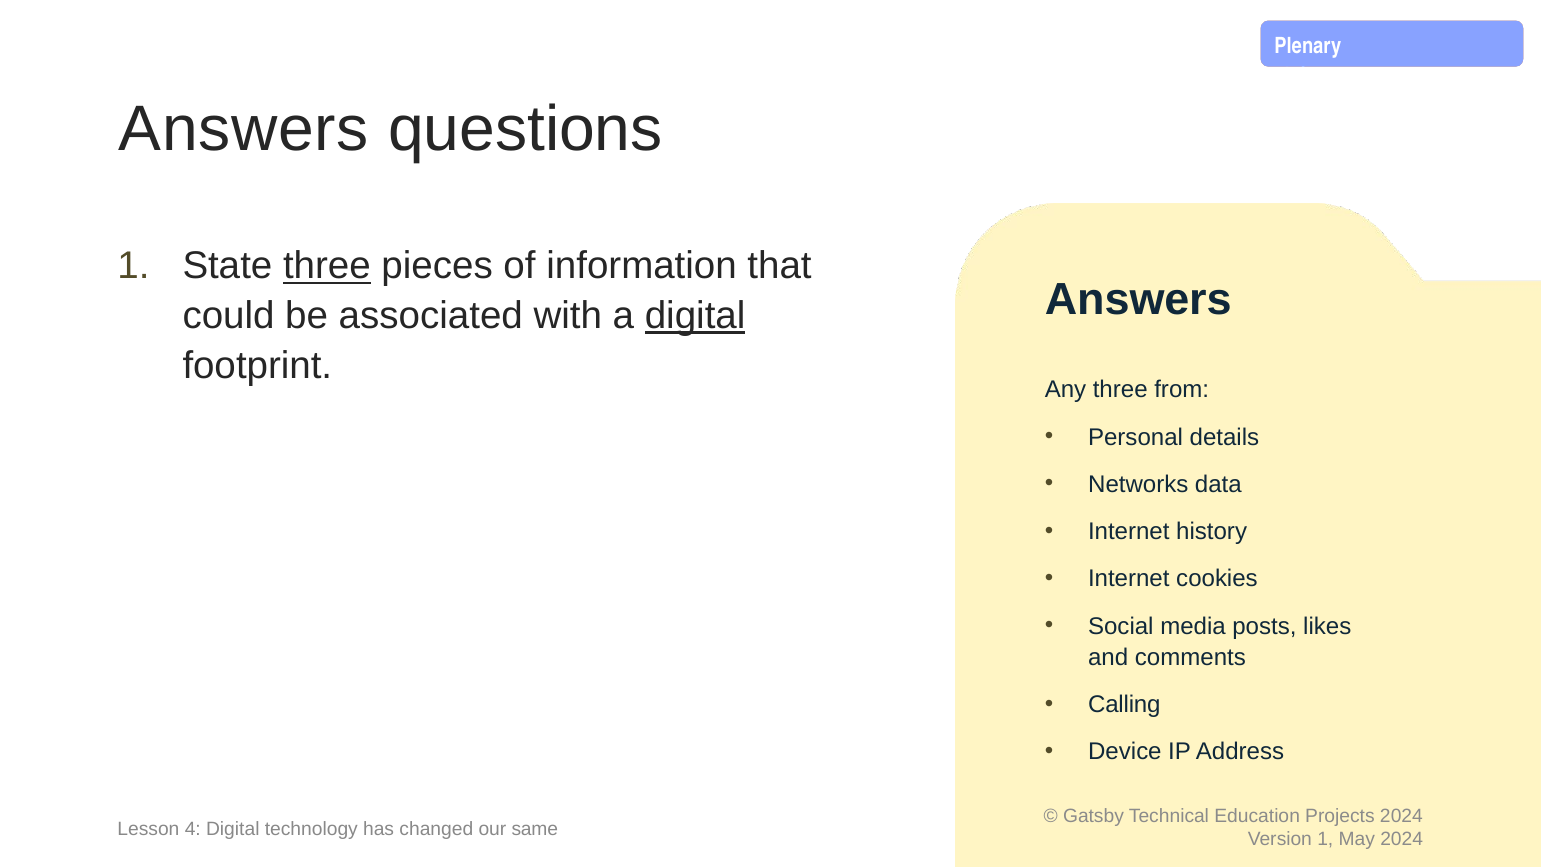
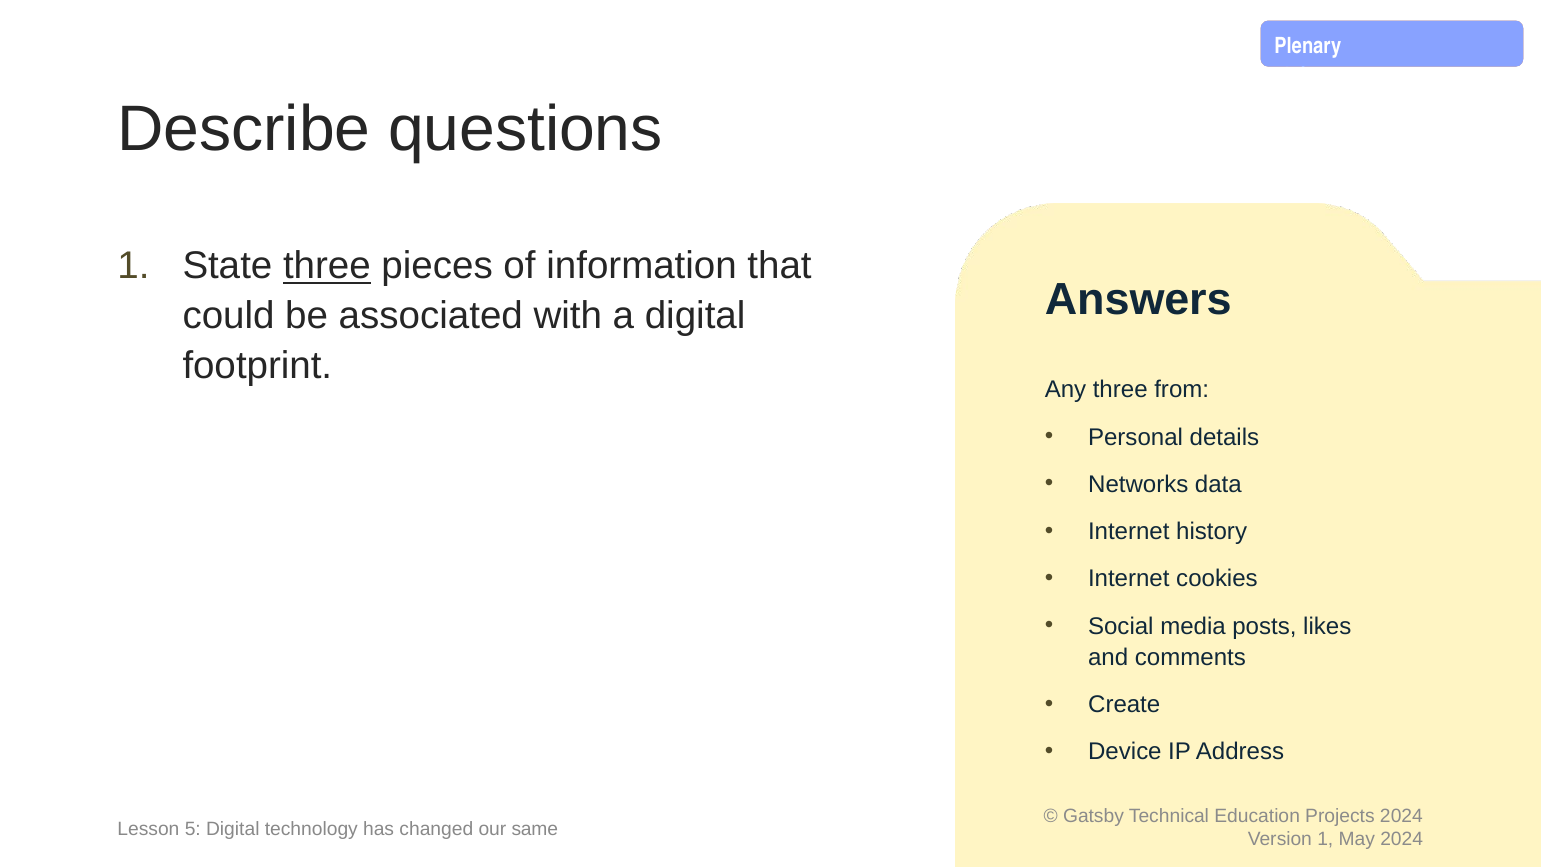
Answers: Answers -> Describe (244, 129)
digital underline: present -> none (695, 316)
Calling: Calling -> Create (1124, 704)
4: 4 -> 5 (193, 829)
